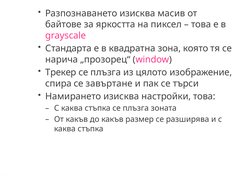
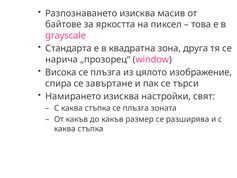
която: която -> друга (196, 48)
Трекер: Трекер -> Висока (61, 72)
настройки това: това -> свят (204, 96)
